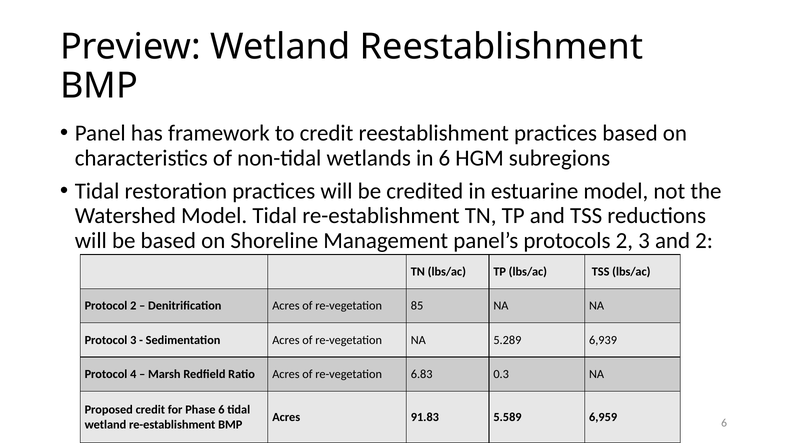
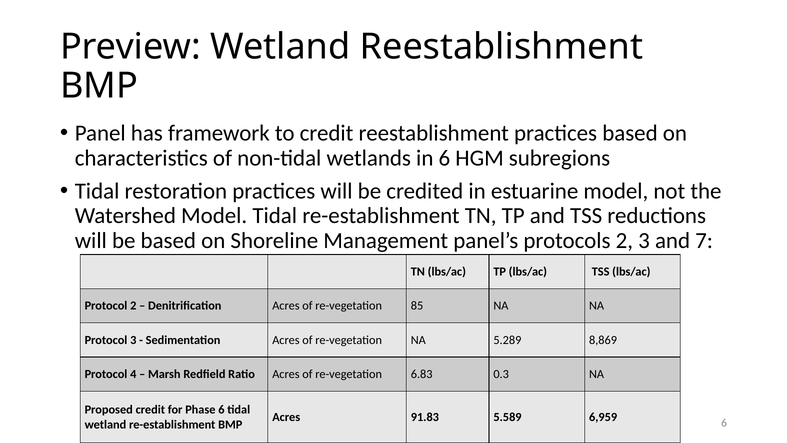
and 2: 2 -> 7 (704, 240)
6,939: 6,939 -> 8,869 (603, 340)
